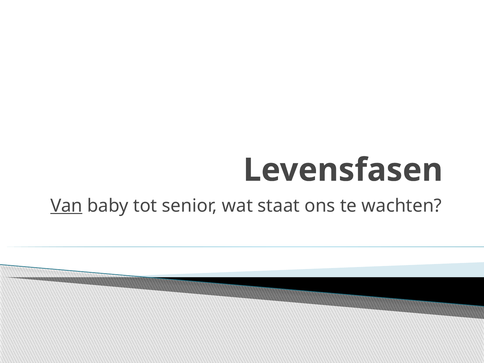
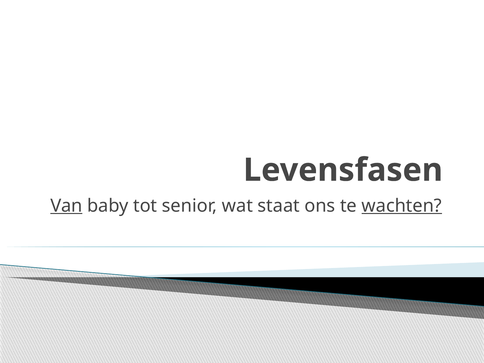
wachten underline: none -> present (402, 206)
